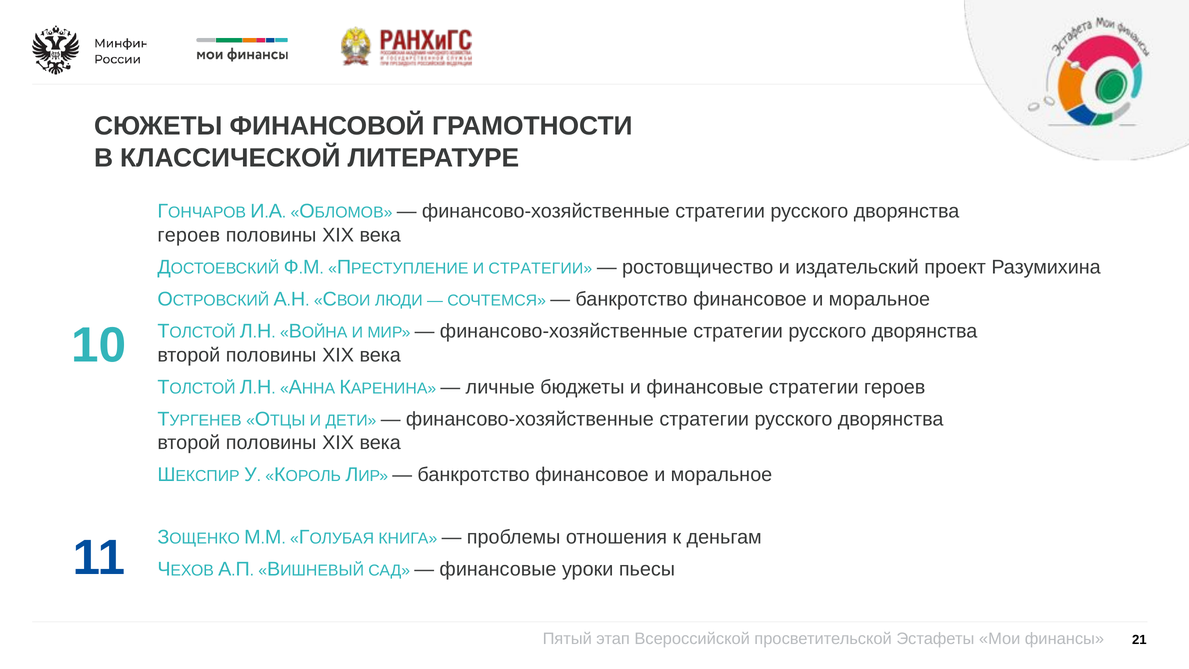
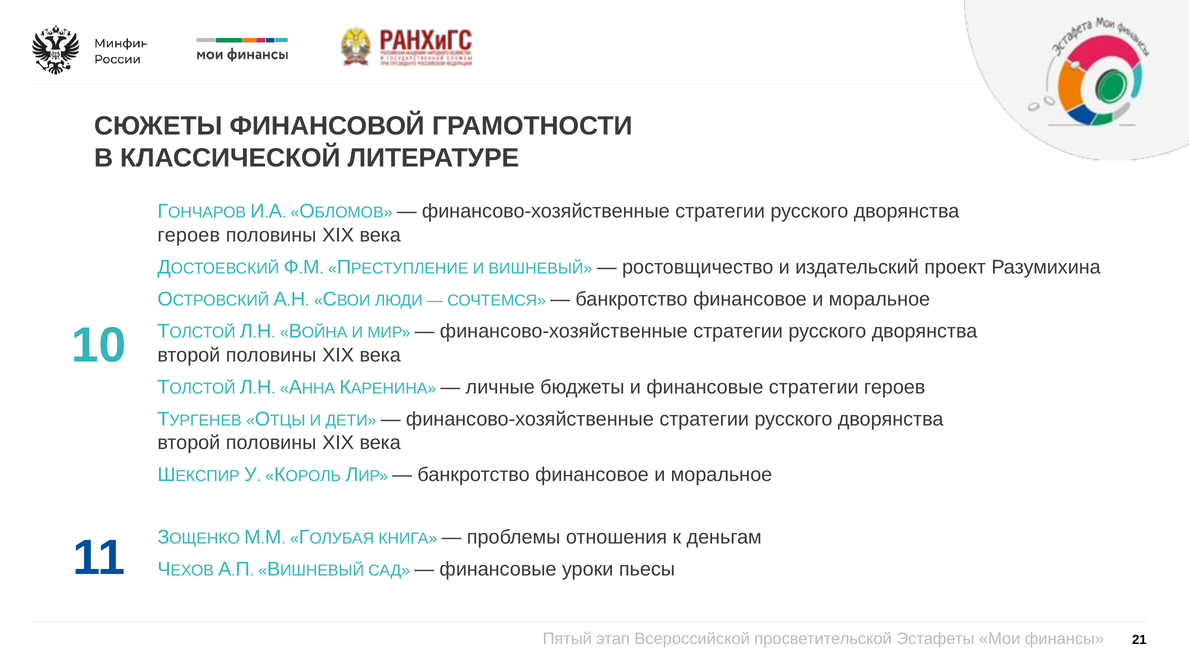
И СТРАТЕГИИ: СТРАТЕГИИ -> ВИШНЕВЫЙ (540, 268)
